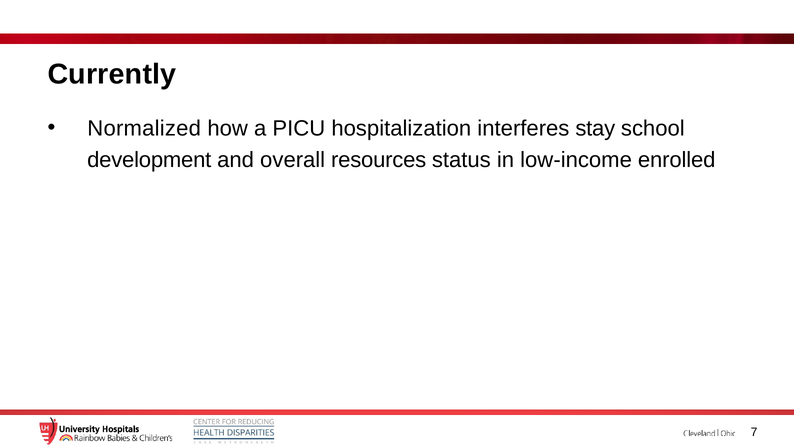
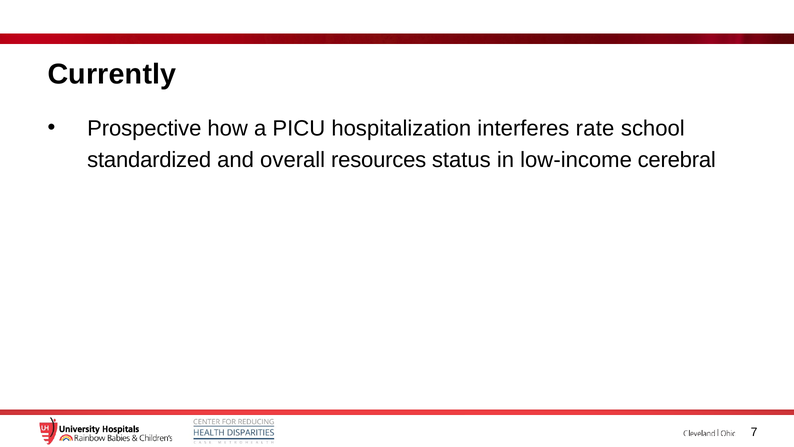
Normalized: Normalized -> Prospective (144, 128)
stay: stay -> rate (595, 128)
development: development -> standardized (149, 160)
enrolled: enrolled -> cerebral (677, 160)
